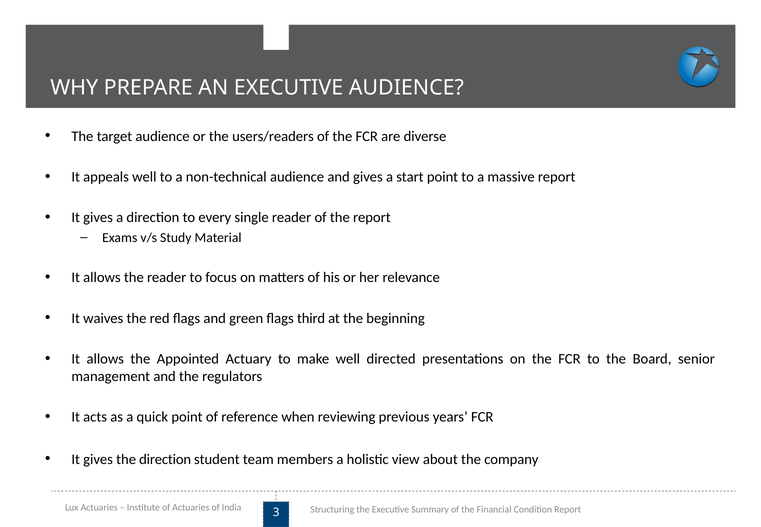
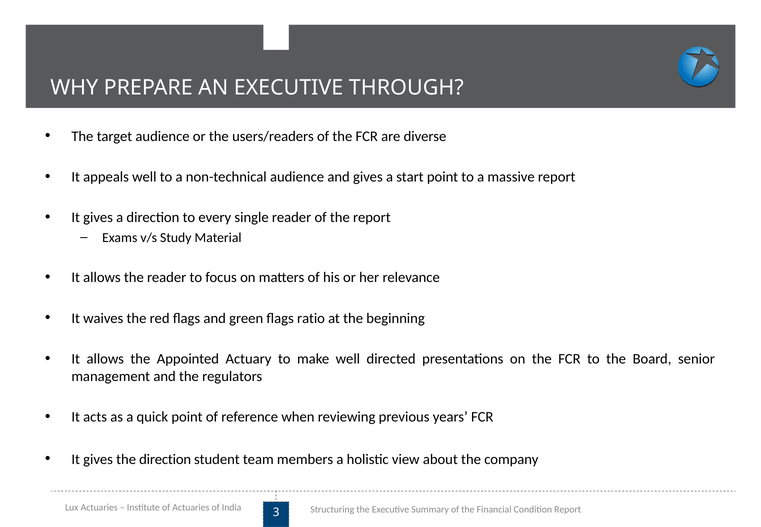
EXECUTIVE AUDIENCE: AUDIENCE -> THROUGH (406, 87)
third: third -> ratio (311, 318)
